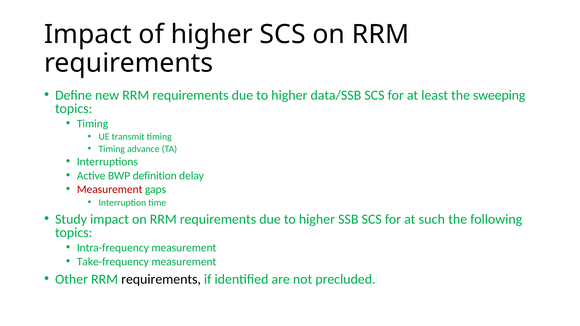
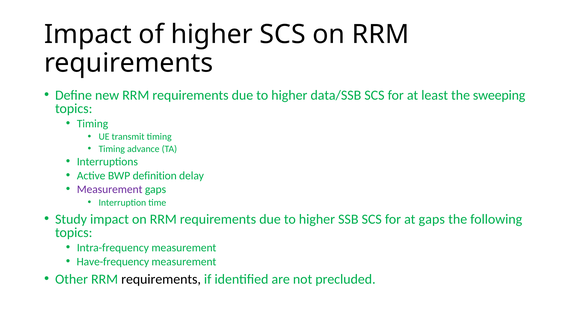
Measurement colour: red -> purple (110, 190)
at such: such -> gaps (432, 219)
Take-frequency: Take-frequency -> Have-frequency (113, 262)
